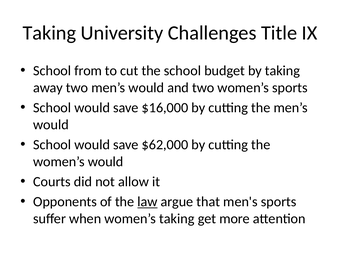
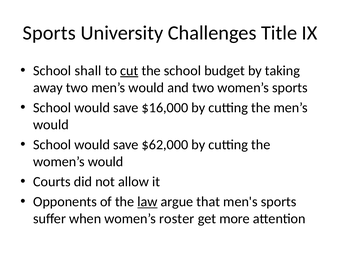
Taking: Taking -> Sports (49, 33)
from: from -> shall (88, 71)
cut underline: none -> present (129, 71)
women’s taking: taking -> roster (177, 219)
